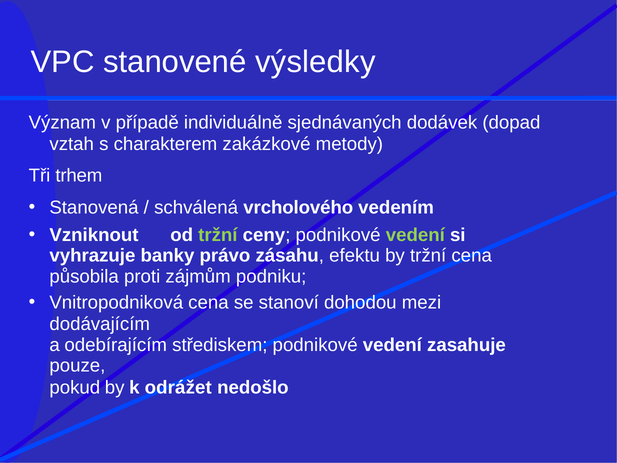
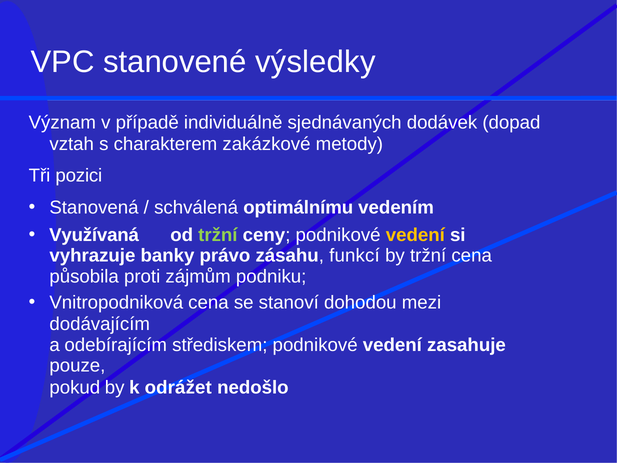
trhem: trhem -> pozici (79, 176)
vrcholového: vrcholového -> optimálnímu (298, 207)
Vzniknout: Vzniknout -> Využívaná (94, 235)
vedení colour: light green -> yellow (415, 235)
efektu: efektu -> funkcí (354, 256)
